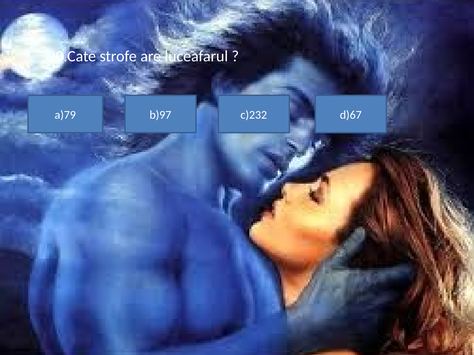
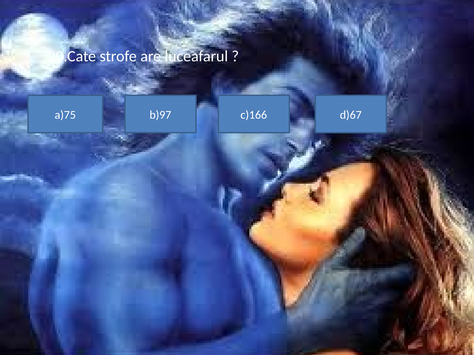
a)79: a)79 -> a)75 (65, 115)
c)232: c)232 -> c)166 (254, 115)
